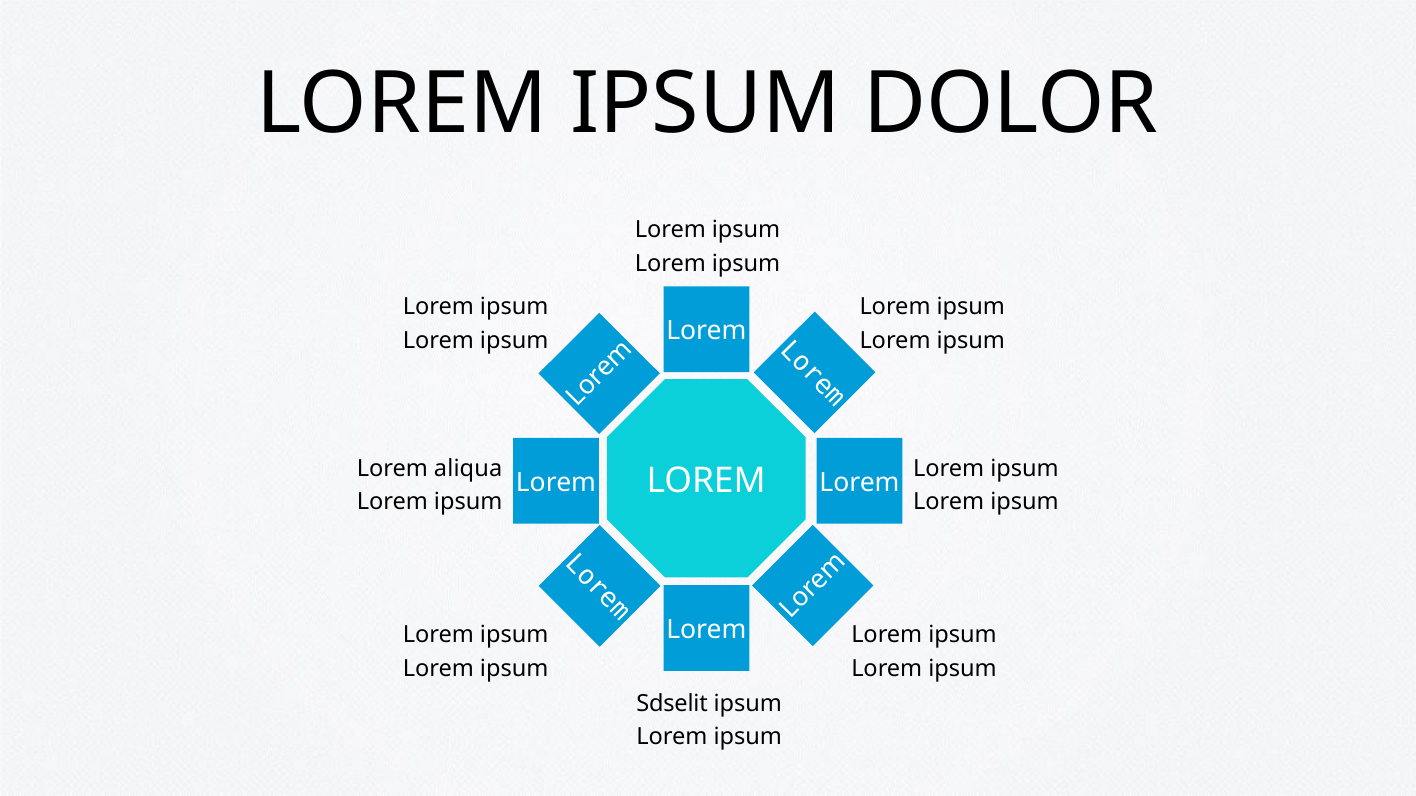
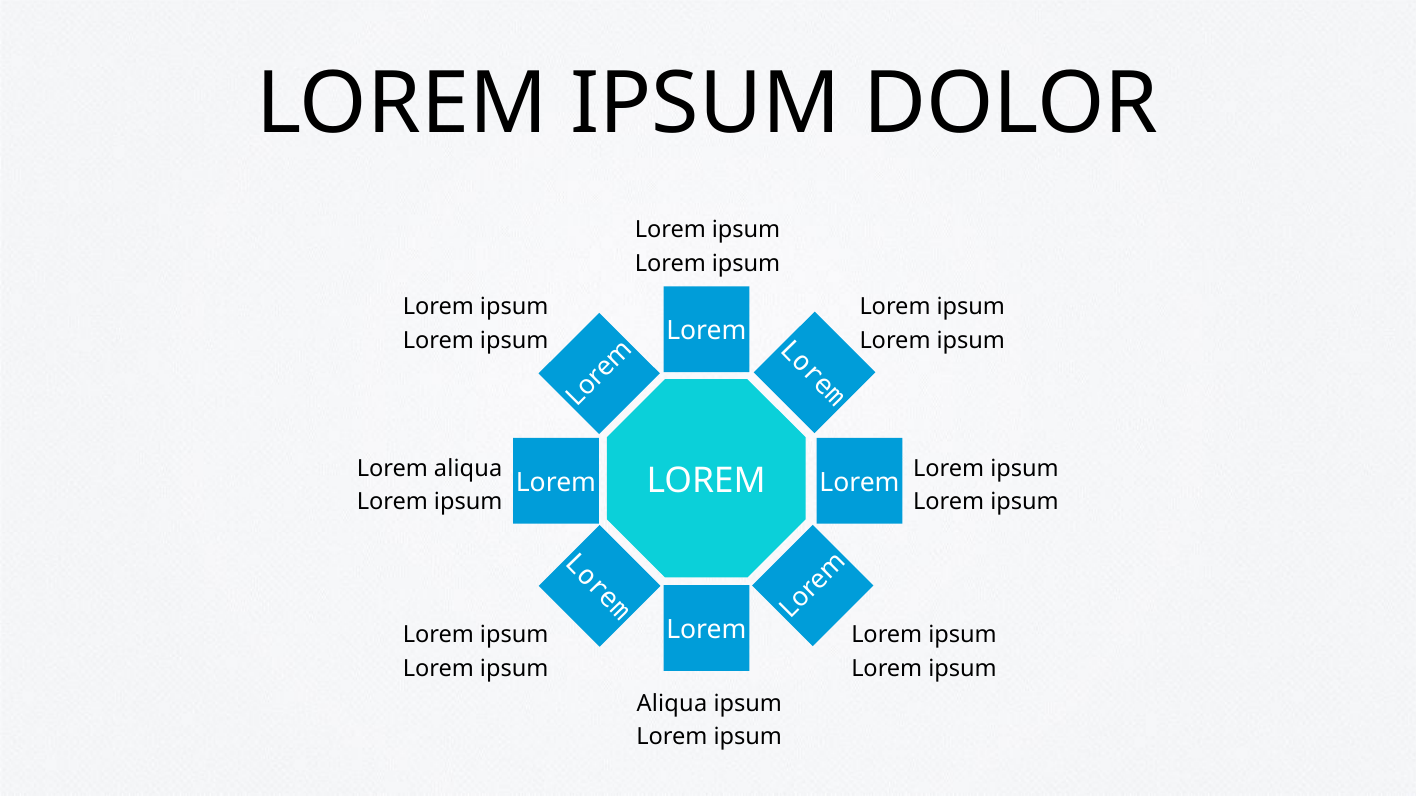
Sdselit: Sdselit -> Aliqua (672, 704)
